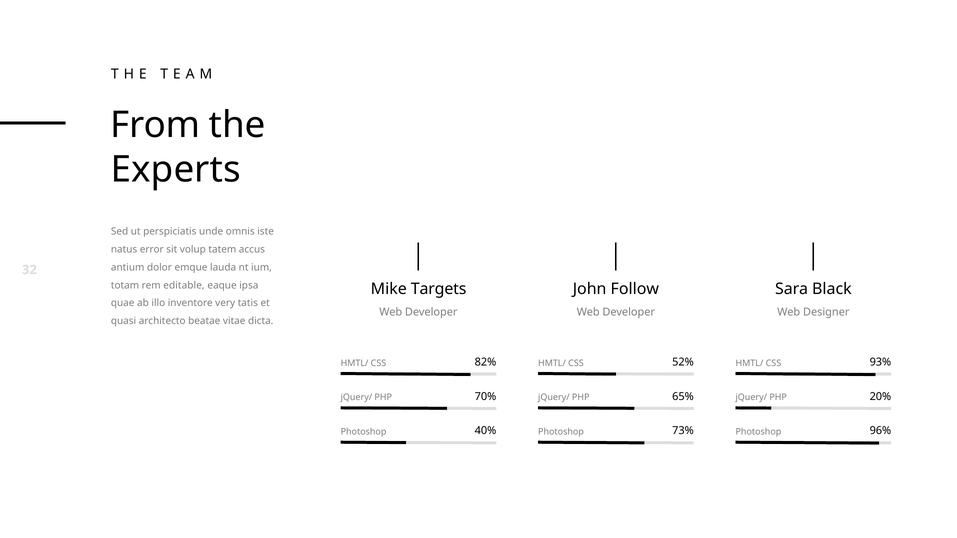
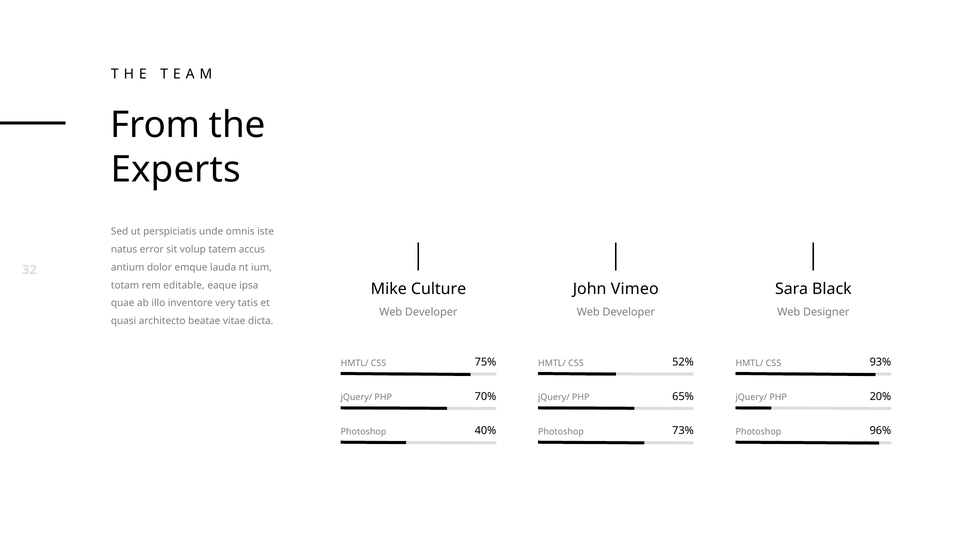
Targets: Targets -> Culture (439, 289)
Follow: Follow -> Vimeo (635, 289)
82%: 82% -> 75% (486, 362)
